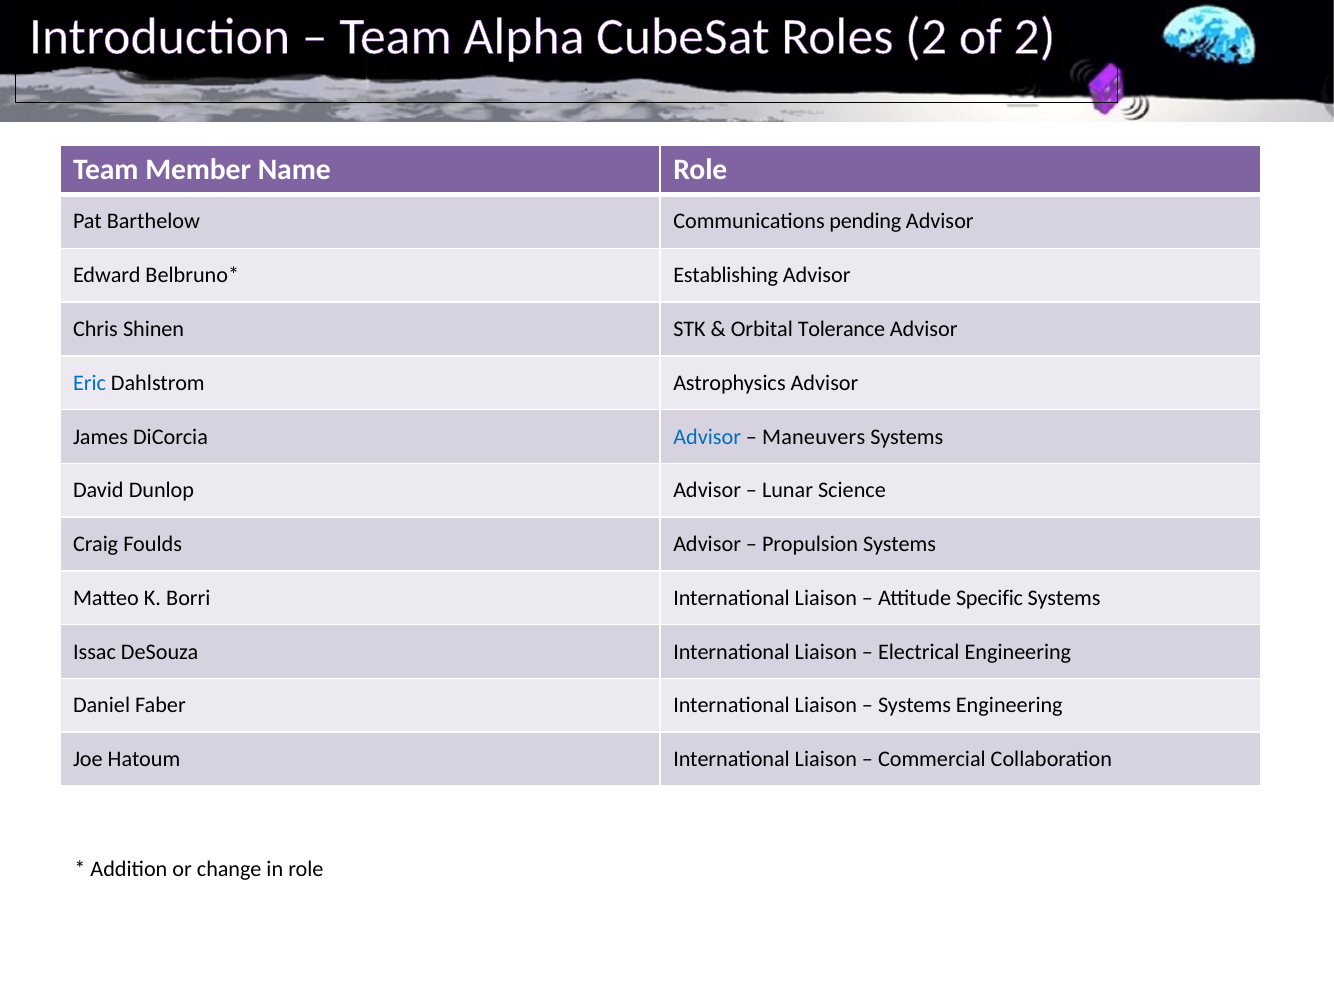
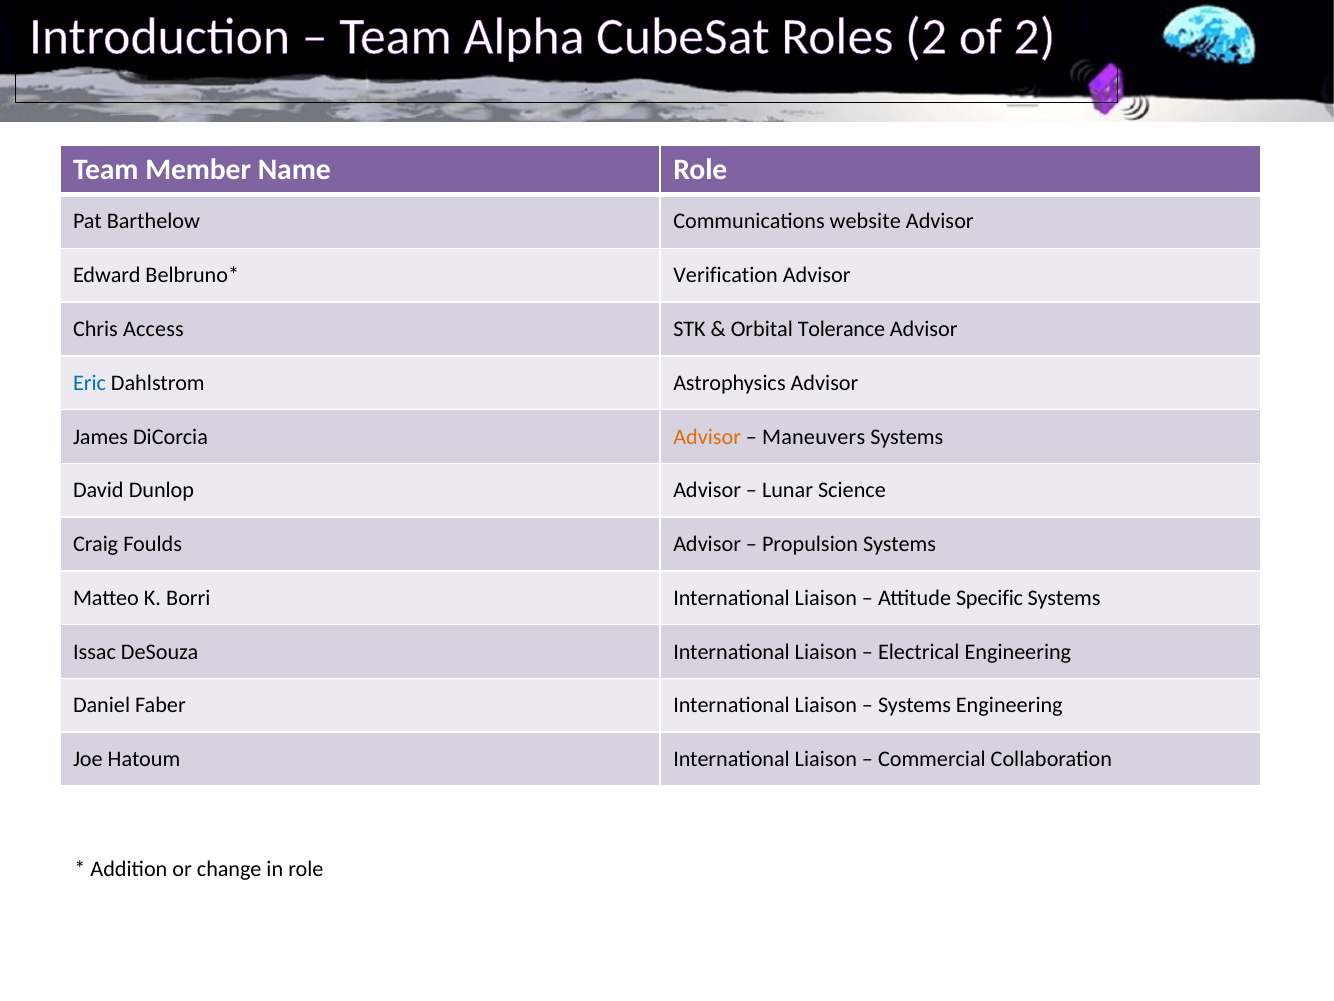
pending: pending -> website (865, 222)
Establishing: Establishing -> Verification (726, 275)
Shinen: Shinen -> Access (153, 329)
Advisor colour: blue -> orange (707, 436)
